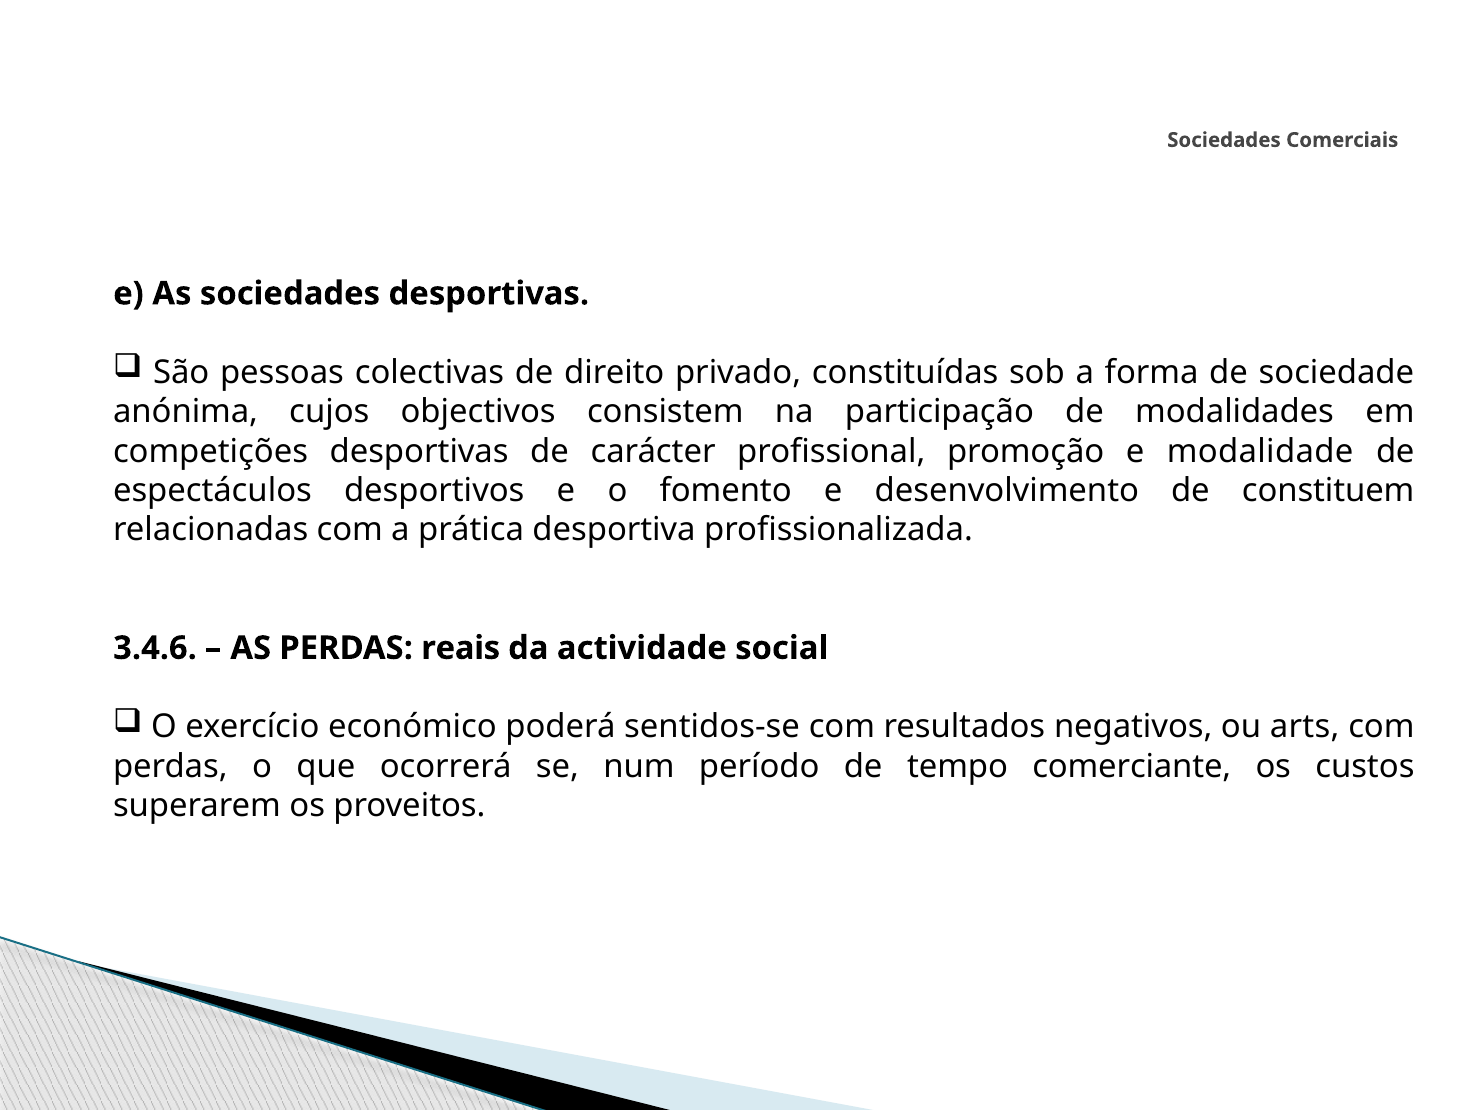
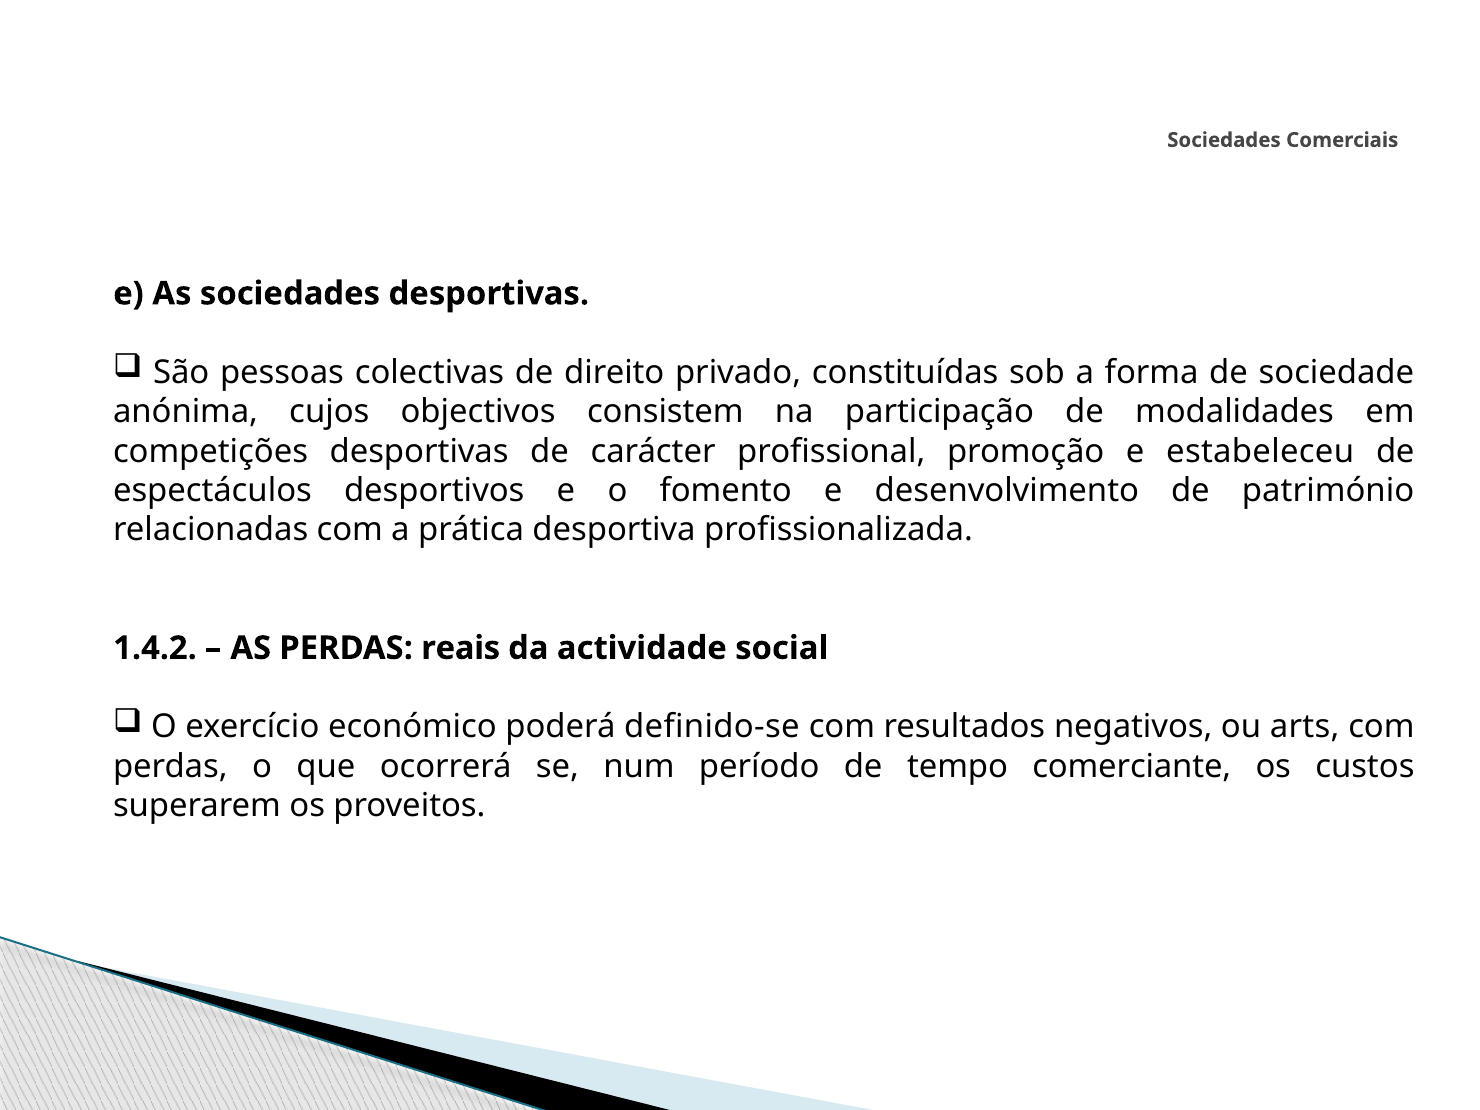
modalidade: modalidade -> estabeleceu (1260, 451)
constituem: constituem -> património (1328, 491)
3.4.6: 3.4.6 -> 1.4.2 (155, 648)
sentidos-se: sentidos-se -> definido-se (712, 727)
